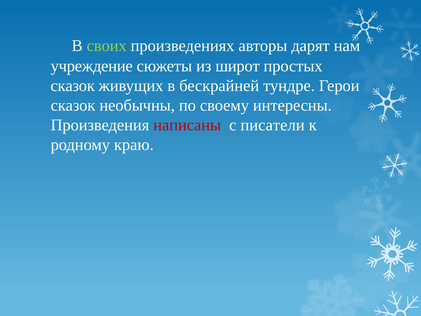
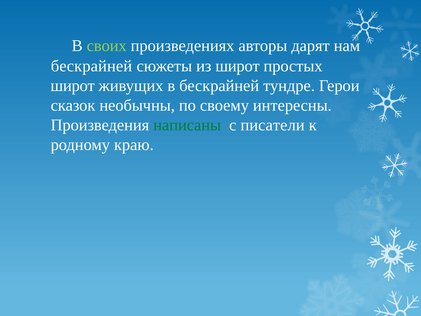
учреждение: учреждение -> бескрайней (92, 66)
сказок: сказок -> широт (73, 86)
написаны colour: red -> green (187, 125)
